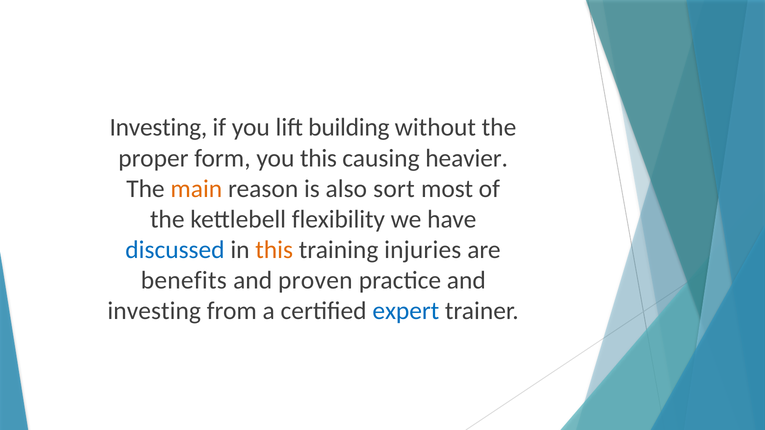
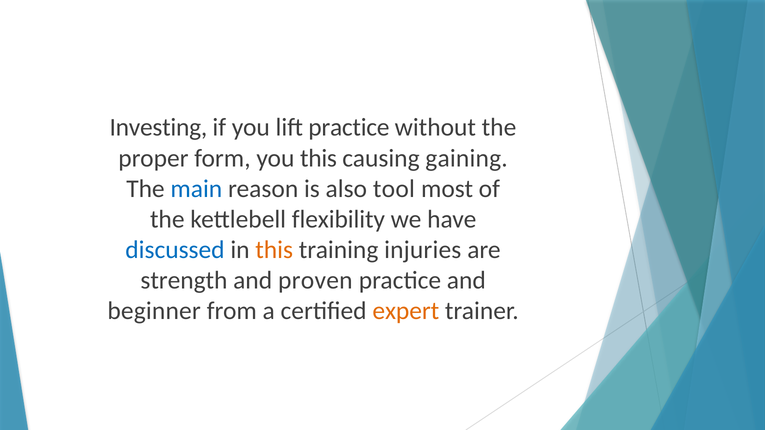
lift building: building -> practice (349, 128)
heavier: heavier -> gaining (467, 158)
main colour: orange -> blue (196, 189)
sort: sort -> tool (394, 189)
benefits: benefits -> strength (184, 281)
investing: investing -> beginner (154, 311)
expert colour: blue -> orange (406, 311)
